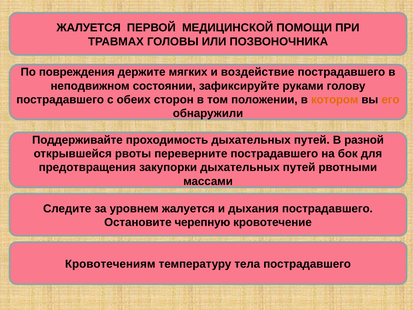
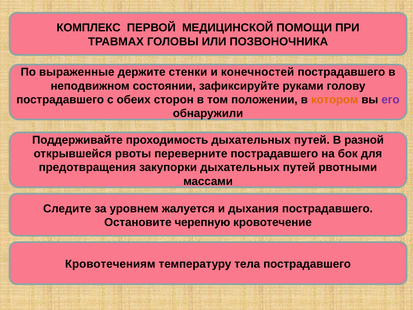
ЖАЛУЕТСЯ: ЖАЛУЕТСЯ -> КОМПЛЕКС (89, 28)
повреждения: повреждения -> выраженные (77, 72)
мягких: мягких -> стенки (188, 72)
воздействие: воздействие -> конечностей (258, 72)
его colour: orange -> purple (391, 100)
